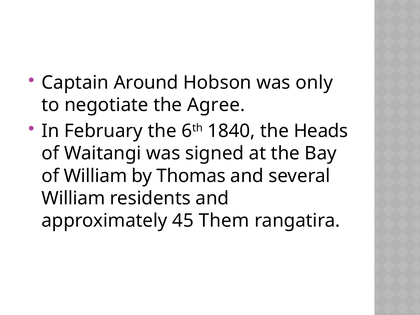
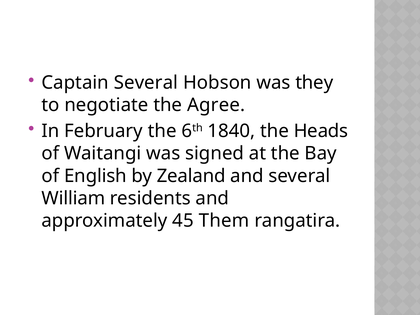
Captain Around: Around -> Several (146, 83)
only: only -> they (314, 83)
of William: William -> English (95, 176)
Thomas: Thomas -> Zealand (191, 176)
